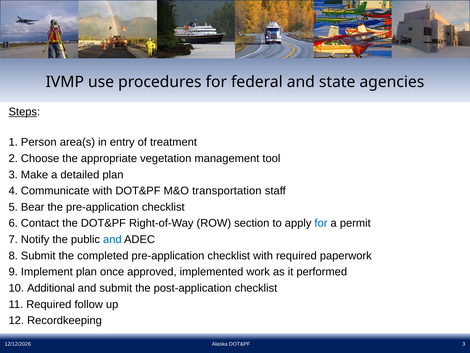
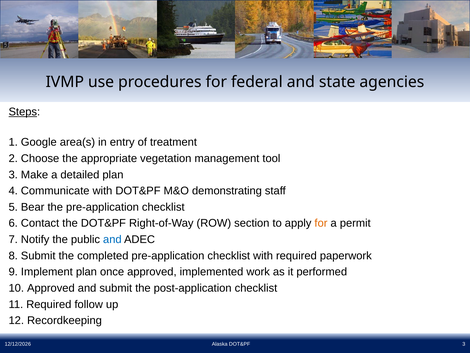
Person: Person -> Google (39, 142)
transportation: transportation -> demonstrating (227, 191)
for colour: blue -> orange (321, 223)
10 Additional: Additional -> Approved (51, 288)
